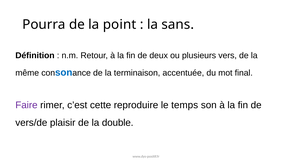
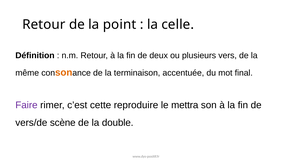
Pourra: Pourra -> Retour (44, 25)
sans: sans -> celle (178, 25)
son colour: blue -> orange (64, 73)
temps: temps -> mettra (185, 105)
plaisir: plaisir -> scène (63, 123)
